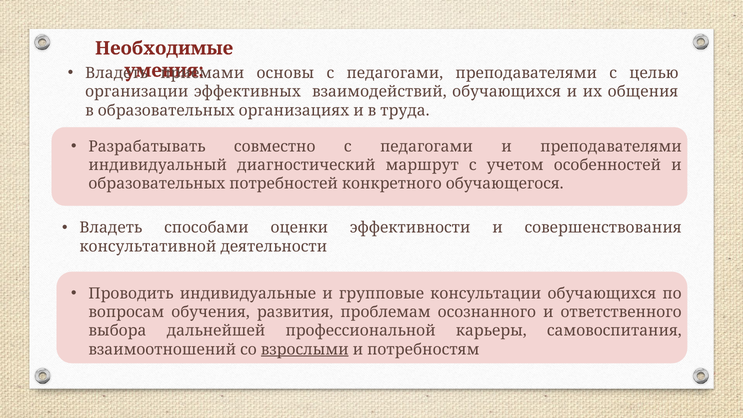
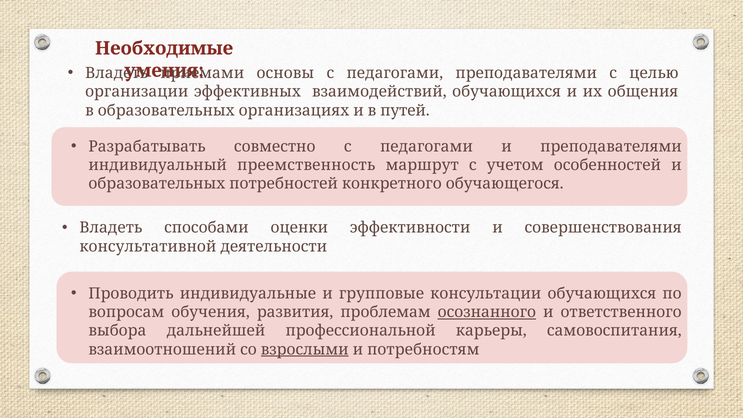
труда: труда -> путей (405, 110)
диагностический: диагностический -> преемственность (306, 165)
осознанного underline: none -> present (487, 312)
